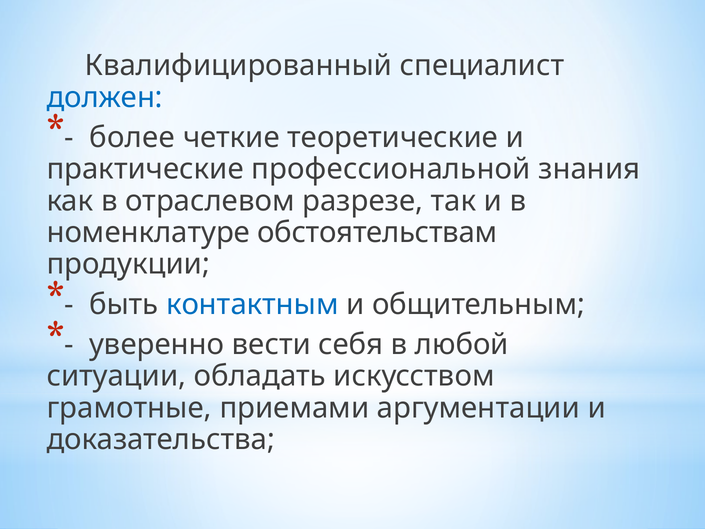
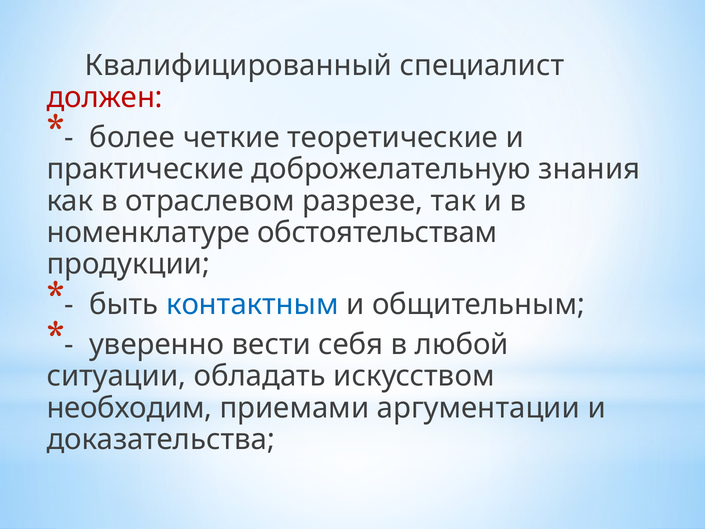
должен colour: blue -> red (105, 97)
профессиональной: профессиональной -> доброжелательную (391, 169)
грамотные: грамотные -> необходим (129, 408)
